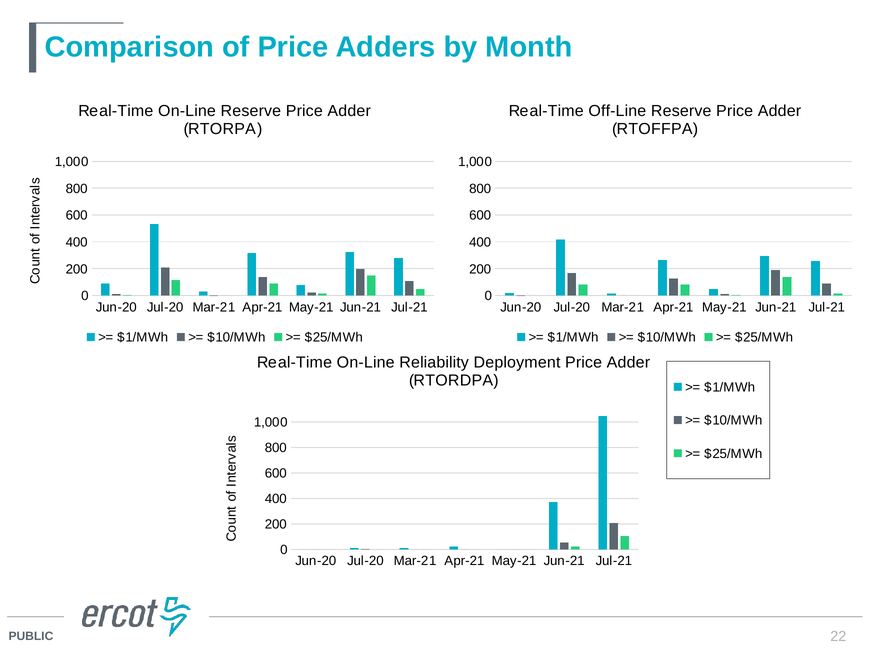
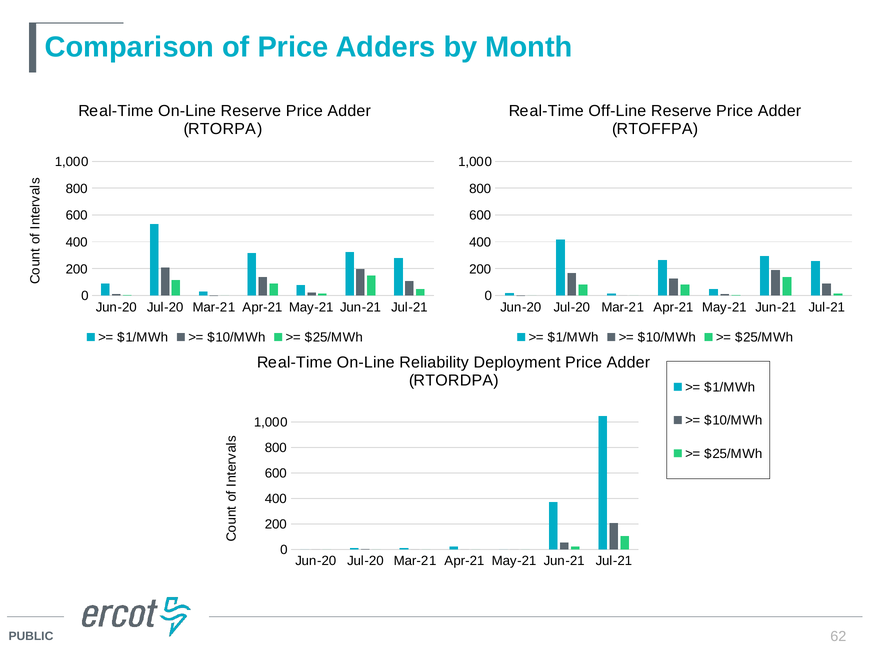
22: 22 -> 62 (838, 636)
